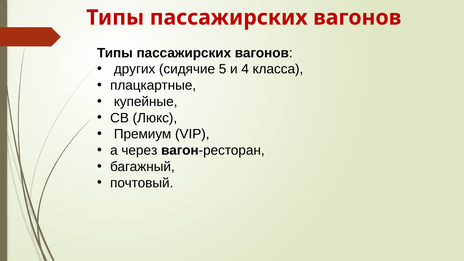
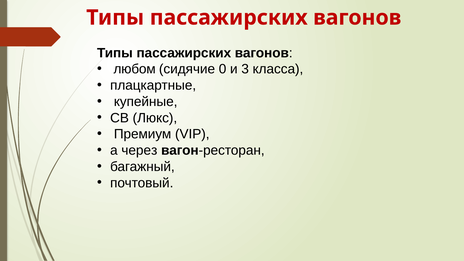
других: других -> любом (135, 69)
5: 5 -> 0 (223, 69)
4: 4 -> 3 (245, 69)
